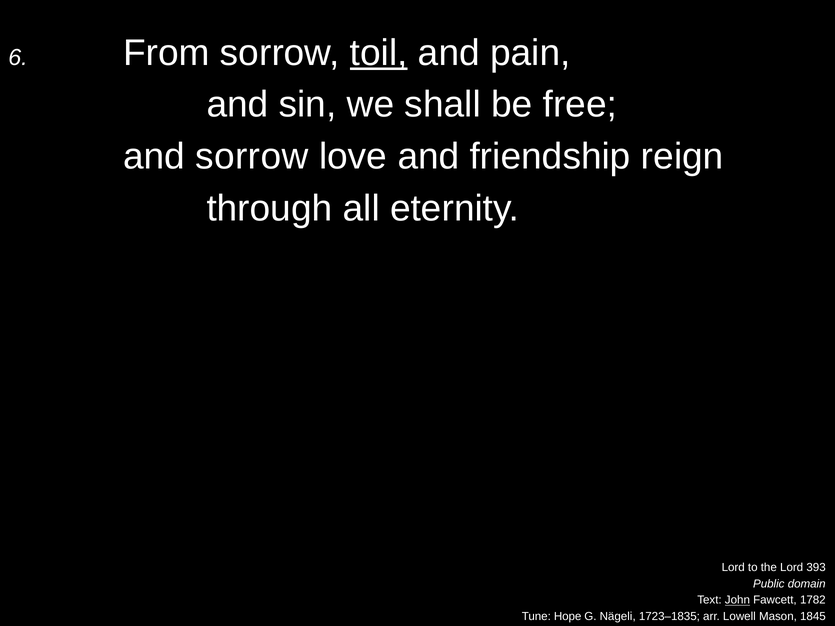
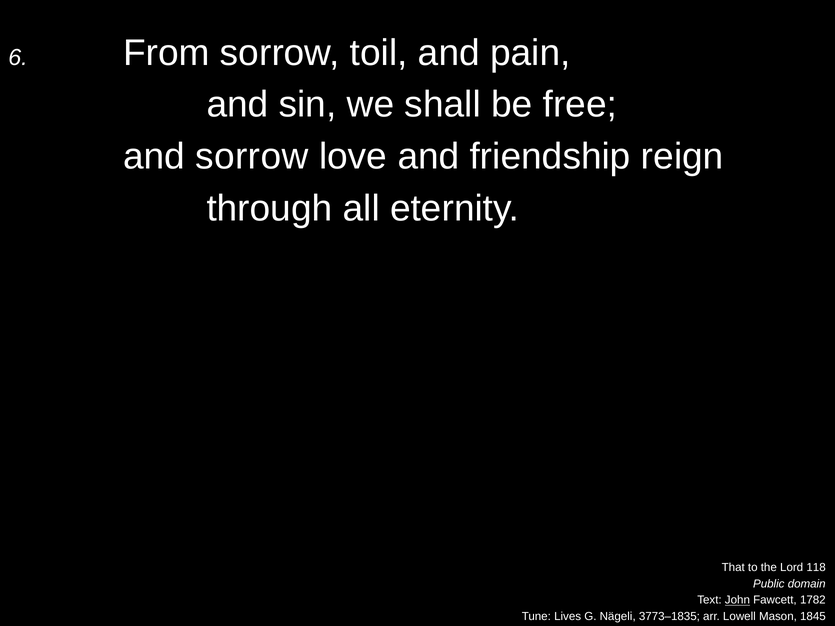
toil underline: present -> none (379, 53)
Lord: Lord -> That (733, 568)
393: 393 -> 118 (816, 568)
Hope: Hope -> Lives (568, 617)
1723–1835: 1723–1835 -> 3773–1835 (669, 617)
